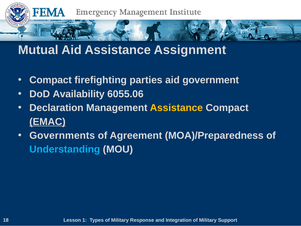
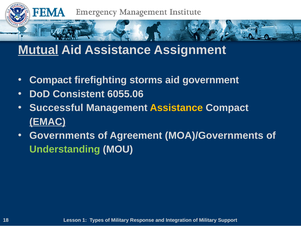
Mutual underline: none -> present (38, 50)
parties: parties -> storms (146, 80)
Availability: Availability -> Consistent (79, 94)
Declaration: Declaration -> Successful (56, 108)
MOA)/Preparedness: MOA)/Preparedness -> MOA)/Governments (214, 135)
Understanding colour: light blue -> light green (65, 149)
